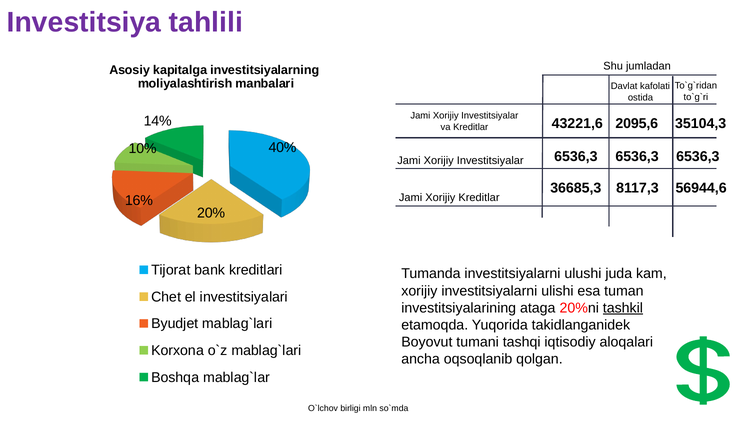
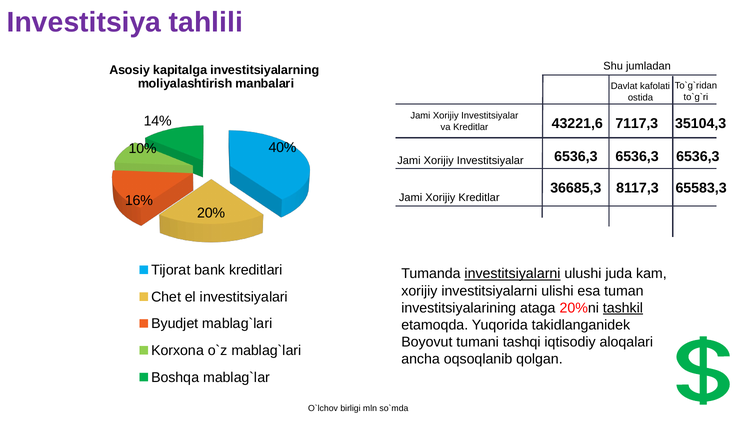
2095,6: 2095,6 -> 7117,3 (637, 123)
56944,6: 56944,6 -> 65583,3 (701, 188)
investitsiyalarni underline: none -> present (512, 273)
